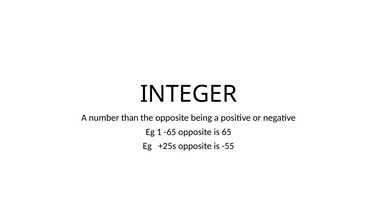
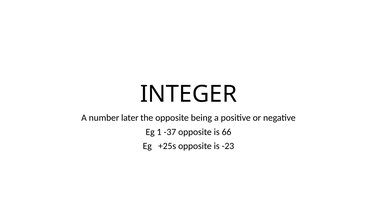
than: than -> later (130, 118)
-65: -65 -> -37 (170, 132)
65: 65 -> 66 (227, 132)
-55: -55 -> -23 (228, 146)
